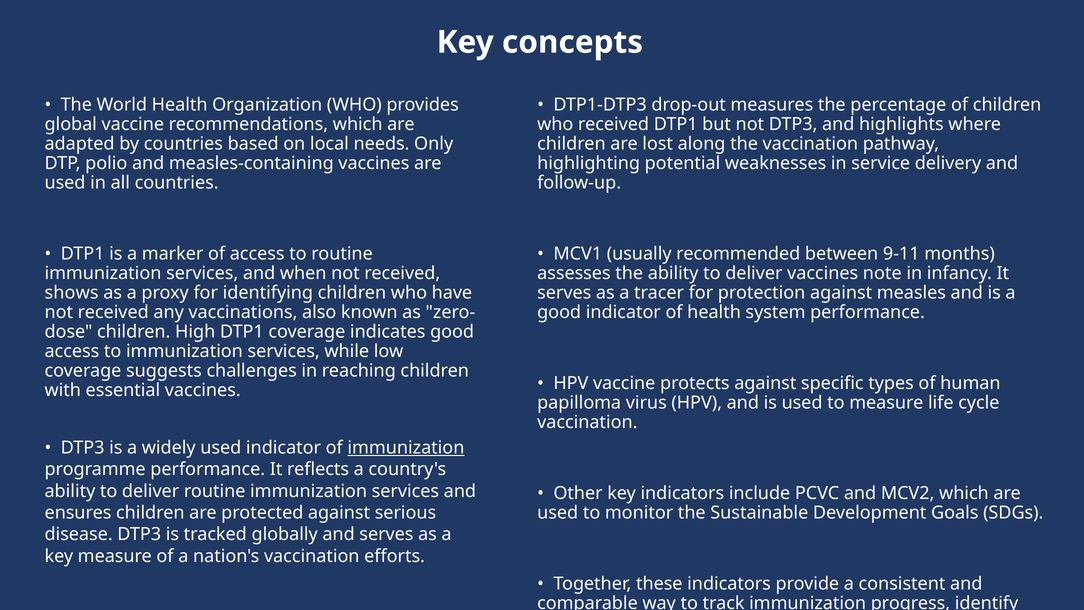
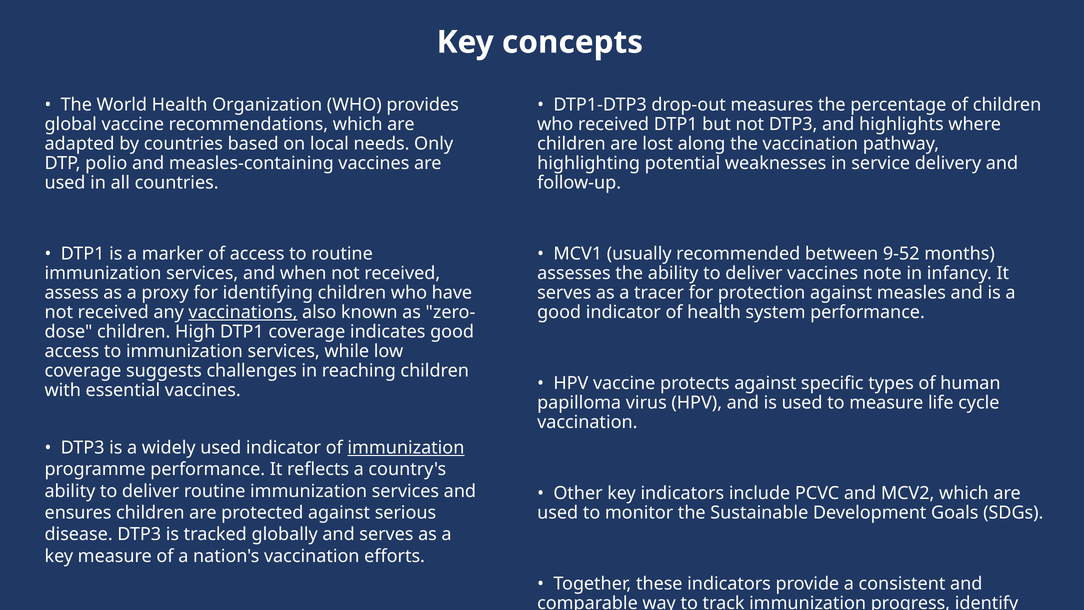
9-11: 9-11 -> 9-52 (901, 254)
shows: shows -> assess (72, 293)
vaccinations underline: none -> present (243, 312)
